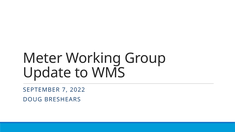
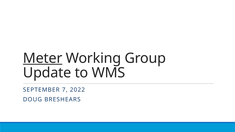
Meter underline: none -> present (43, 58)
